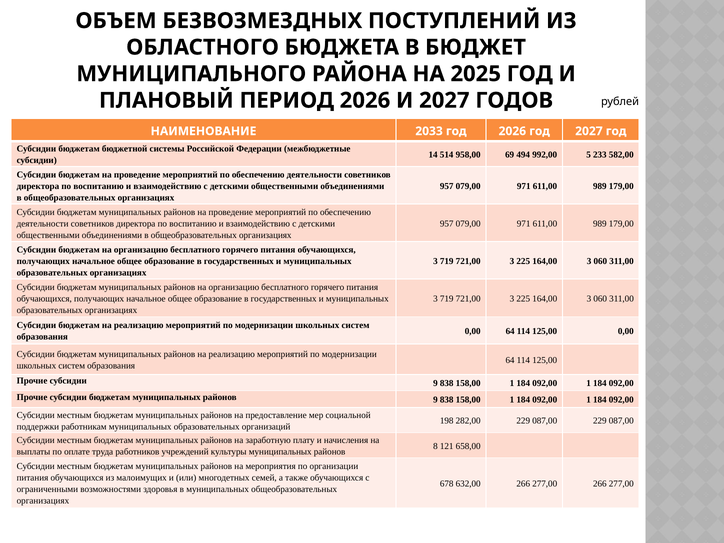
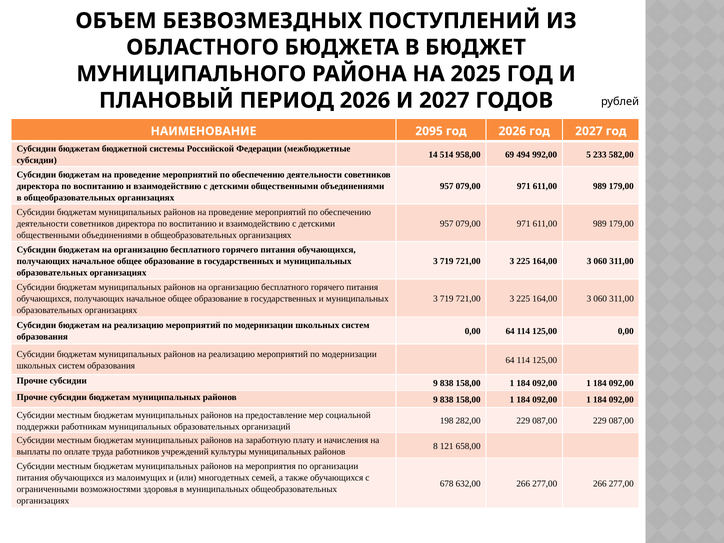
2033: 2033 -> 2095 (429, 131)
